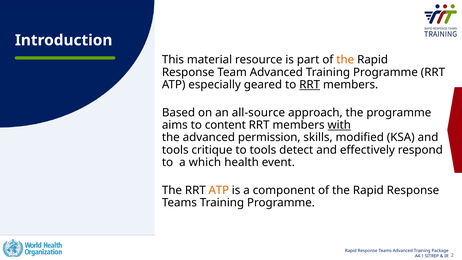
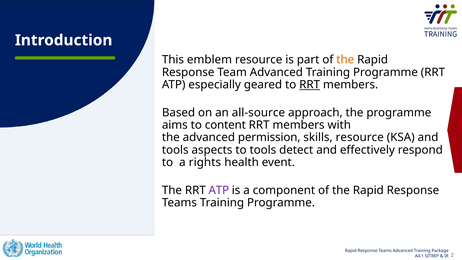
material: material -> emblem (210, 60)
with underline: present -> none (339, 125)
skills modified: modified -> resource (360, 137)
critique: critique -> aspects (212, 150)
which: which -> rights (205, 162)
ATP colour: orange -> purple (219, 190)
